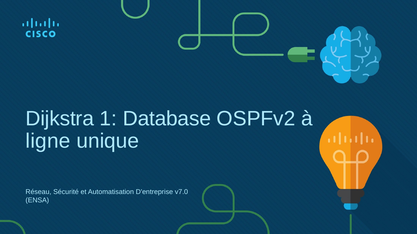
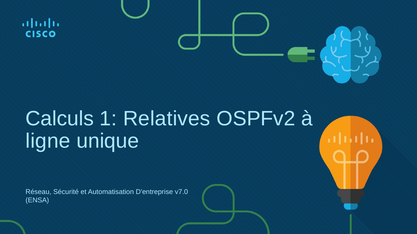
Dijkstra: Dijkstra -> Calculs (60, 119)
Database: Database -> Relatives (167, 119)
